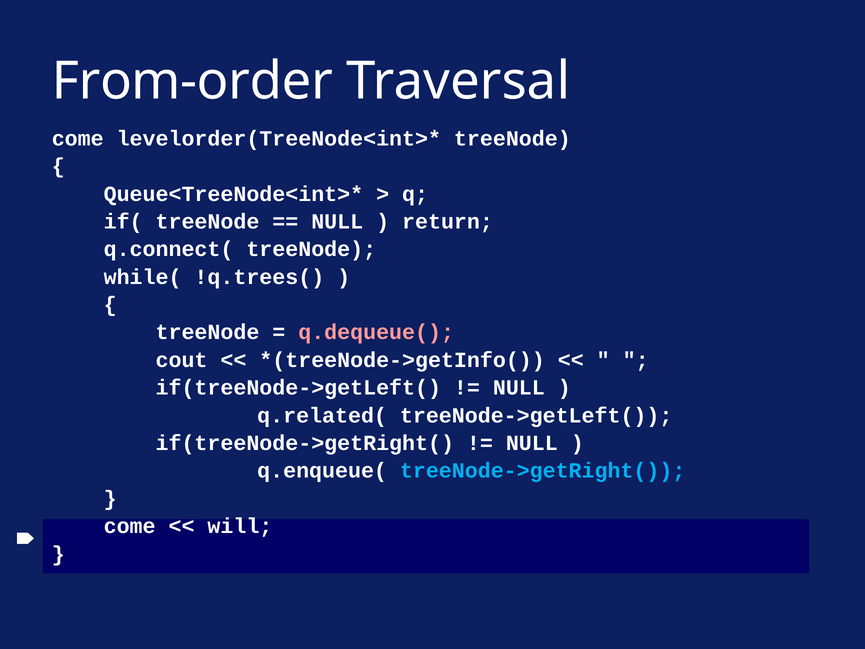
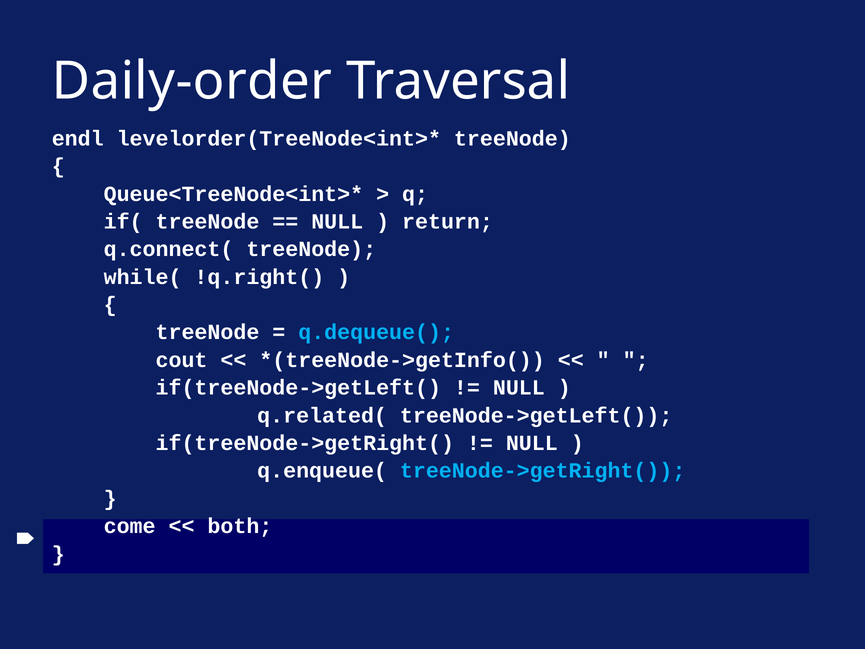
From-order: From-order -> Daily-order (192, 81)
come: come -> endl (78, 138)
!q.trees(: !q.trees( -> !q.right( (259, 277)
q.dequeue( colour: pink -> light blue (376, 332)
will: will -> both (240, 526)
